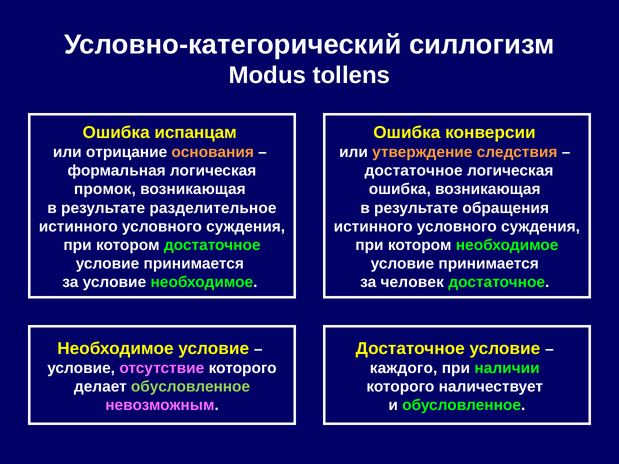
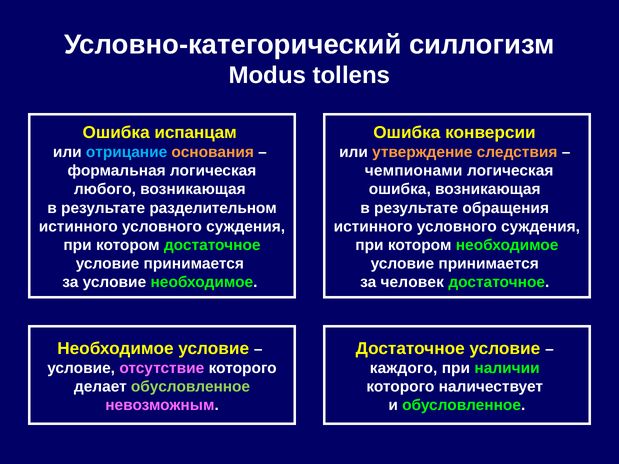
отрицание colour: white -> light blue (127, 152)
достаточное: достаточное -> чемпионами (414, 171)
промок: промок -> любого (105, 189)
разделительное: разделительное -> разделительном (213, 208)
